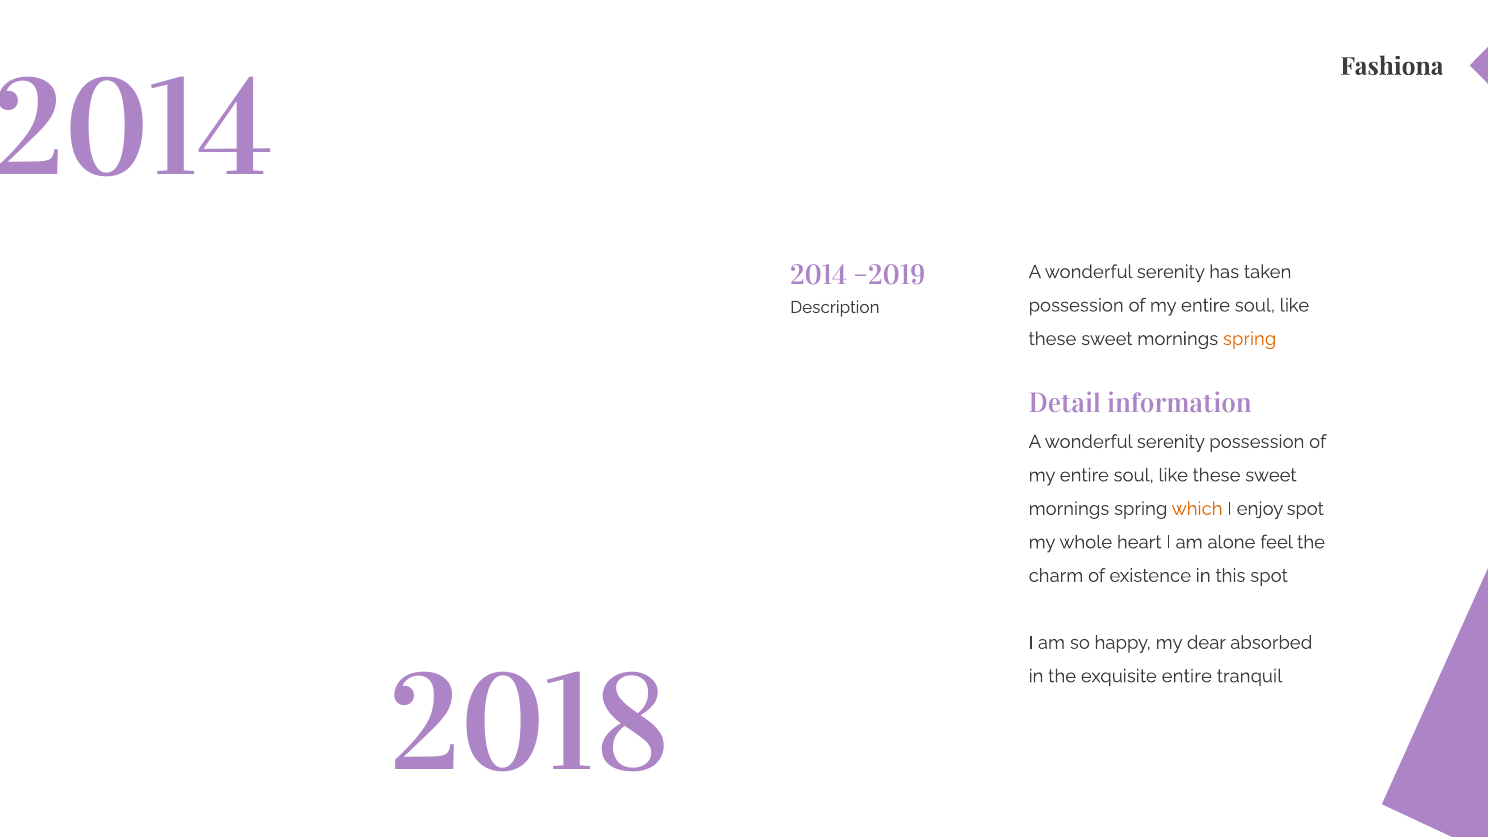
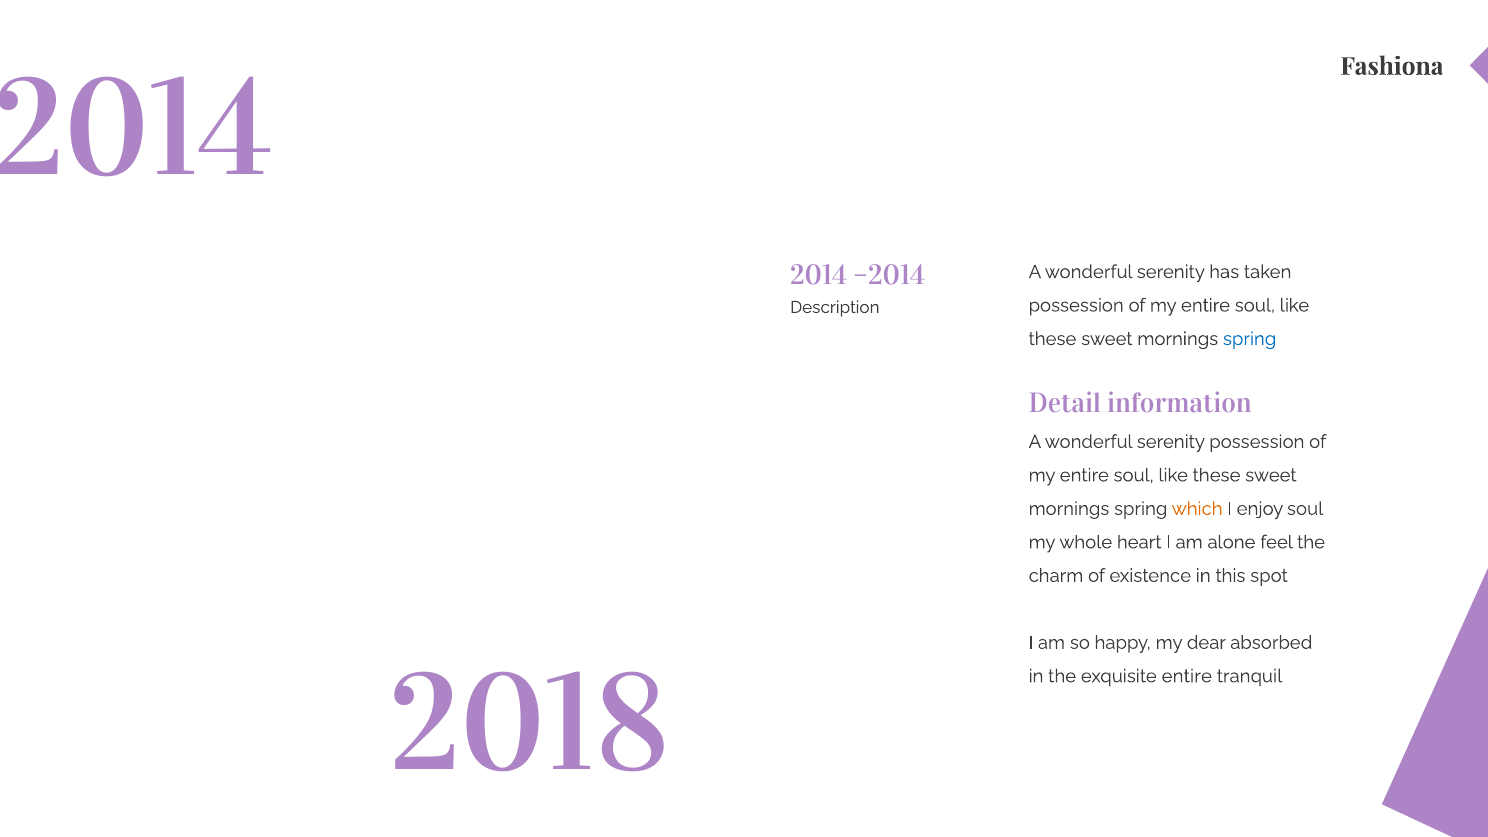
–2019: –2019 -> –2014 (889, 275)
spring colour: orange -> blue (1250, 339)
enjoy spot: spot -> soul (1305, 509)
